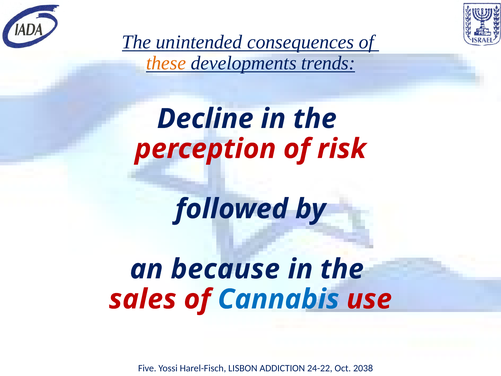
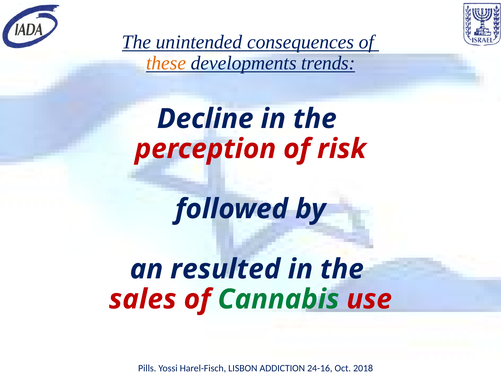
because: because -> resulted (225, 269)
Cannabis colour: blue -> green (278, 299)
Five: Five -> Pills (147, 368)
24-22: 24-22 -> 24-16 (320, 368)
2038: 2038 -> 2018 (363, 368)
